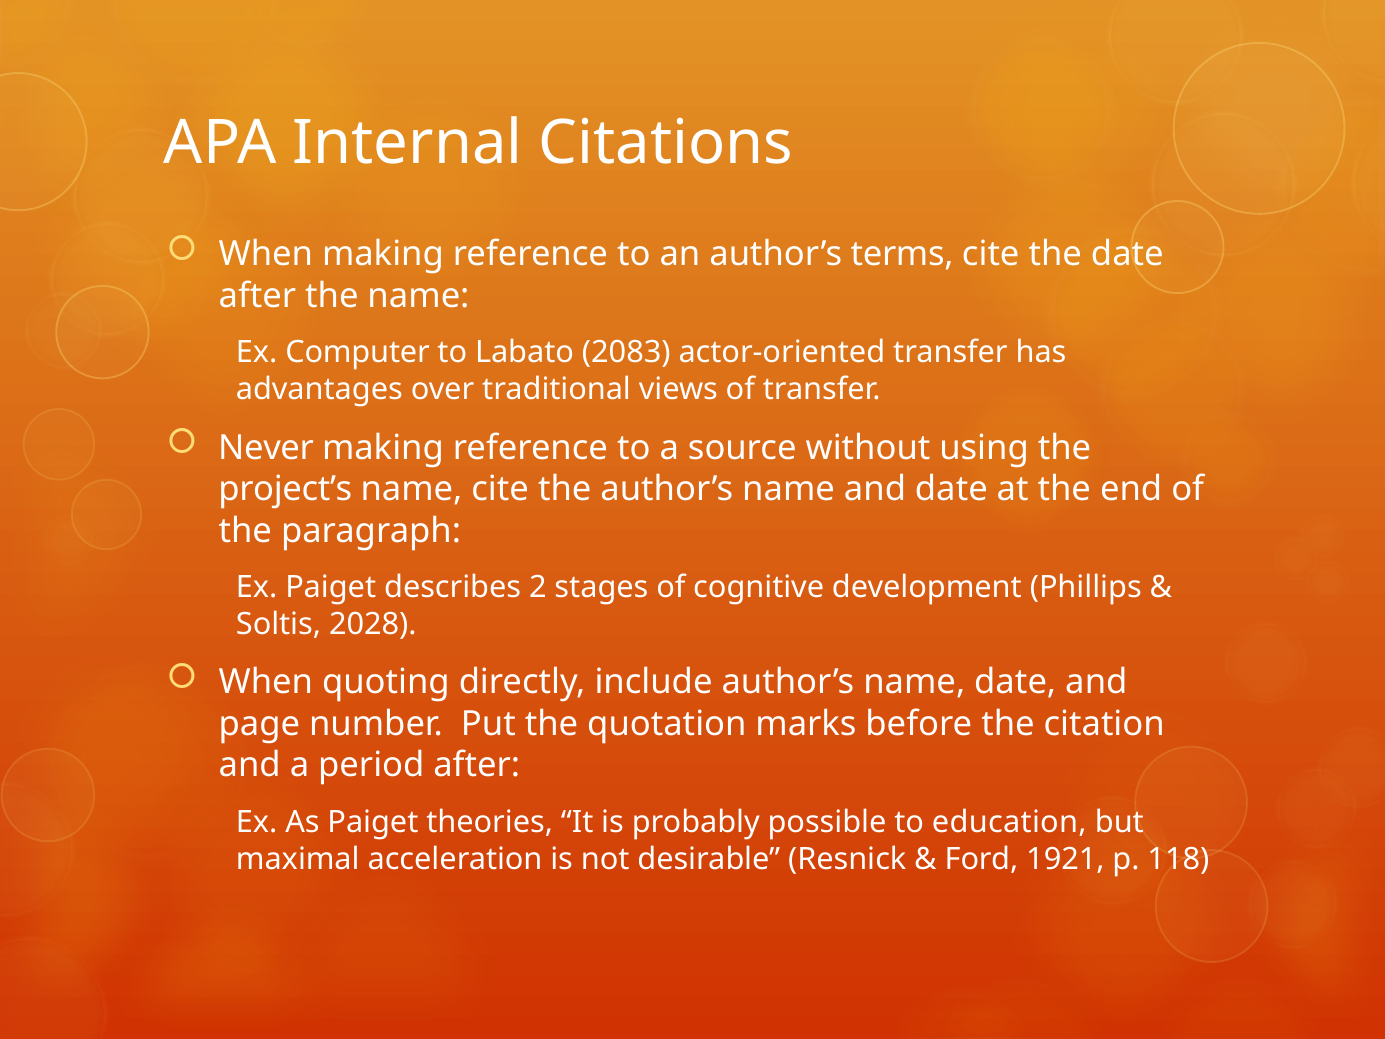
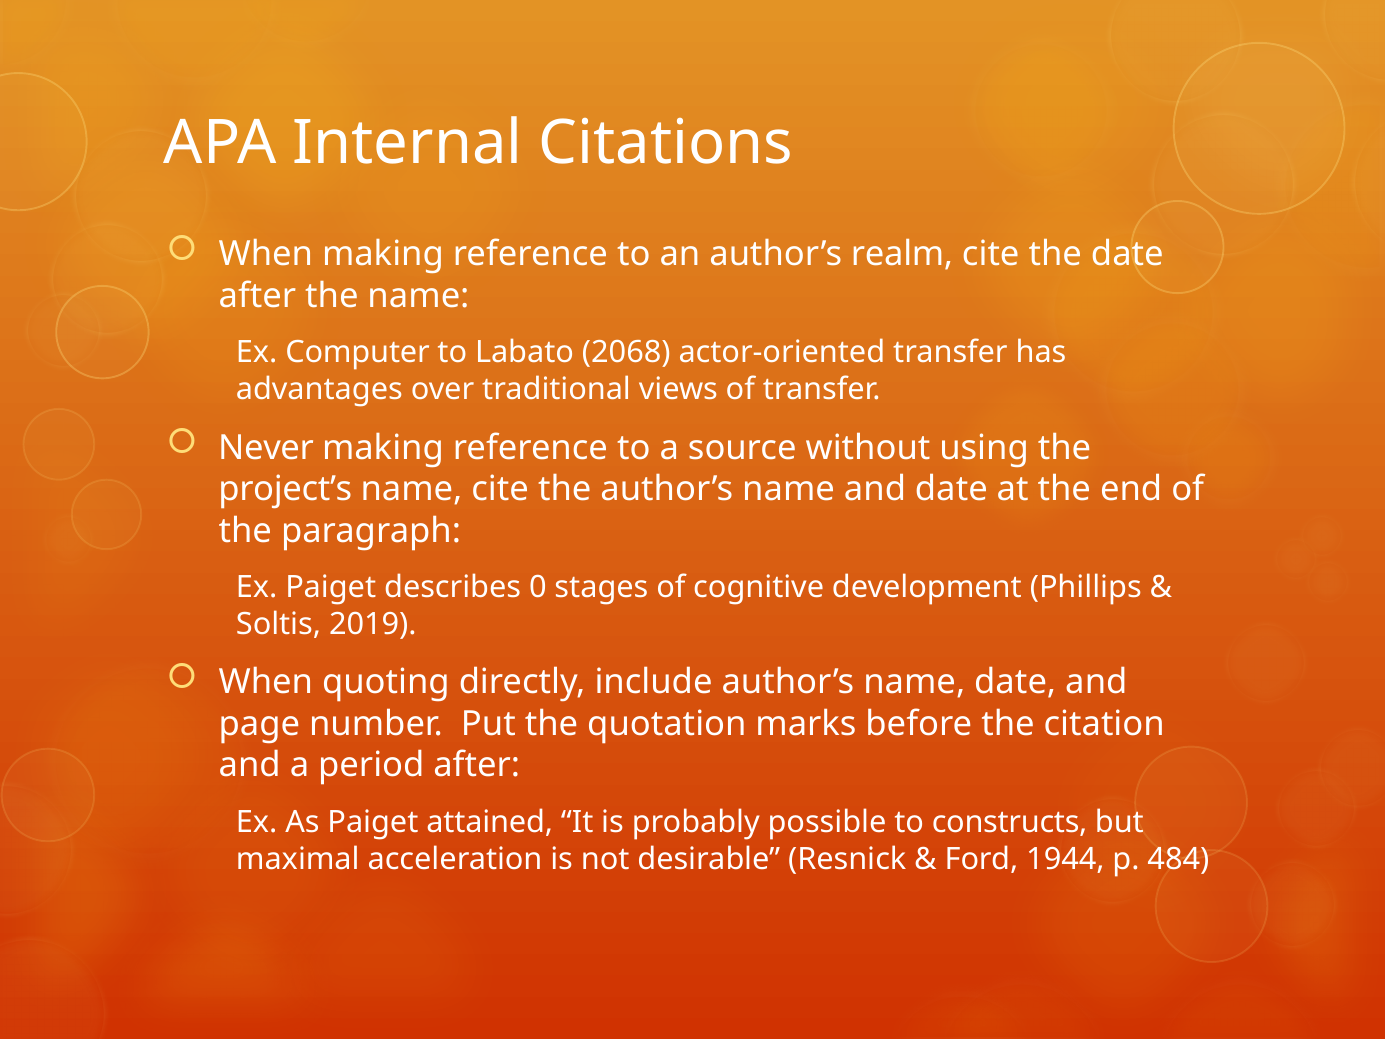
terms: terms -> realm (902, 254)
2083: 2083 -> 2068 (626, 353)
2: 2 -> 0 (538, 587)
2028: 2028 -> 2019 (373, 624)
theories: theories -> attained (490, 822)
education: education -> constructs (1010, 822)
1921: 1921 -> 1944 (1065, 859)
118: 118 -> 484 (1178, 859)
